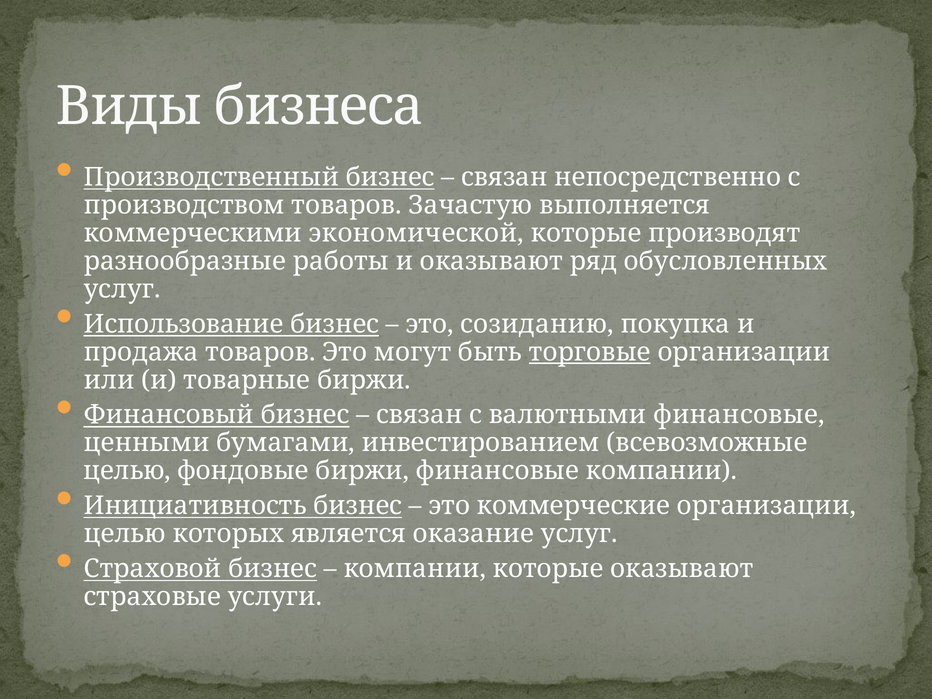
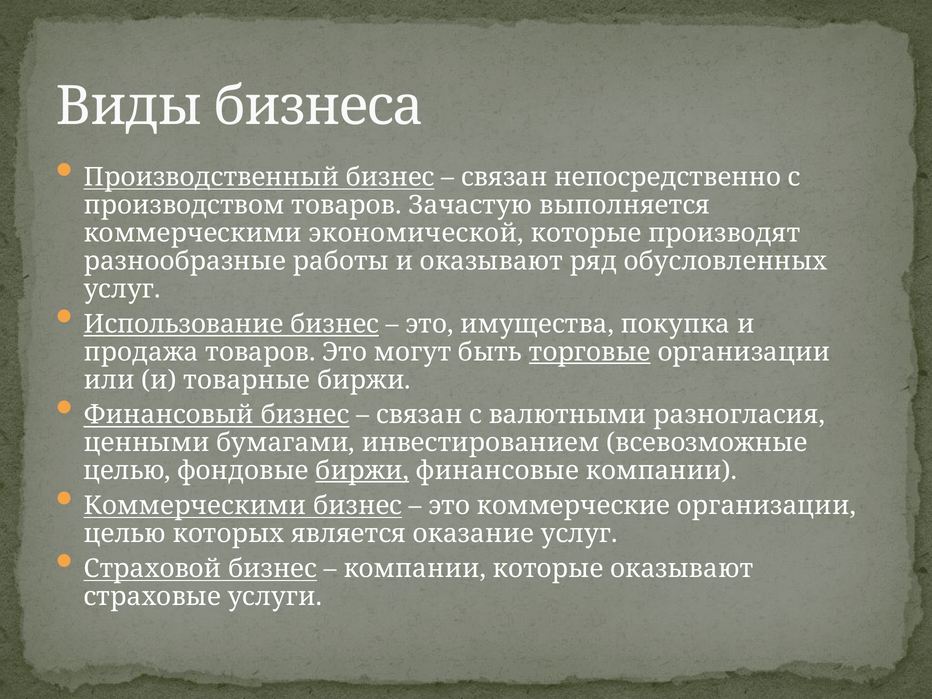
созиданию: созиданию -> имущества (537, 324)
валютными финансовые: финансовые -> разногласия (739, 415)
биржи underline: none -> present (362, 471)
Инициативность: Инициативность -> Коммерческими (195, 506)
